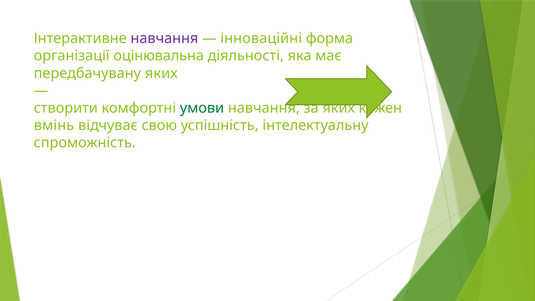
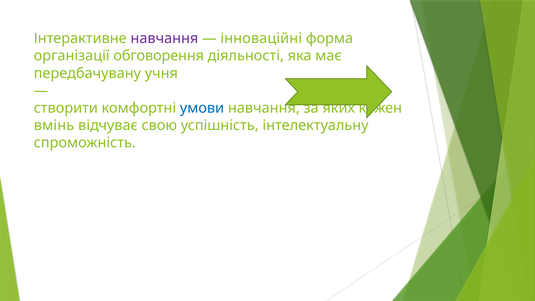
оцінювальна: оцінювальна -> обговорення (159, 56)
передбачувану яких: яких -> учня (161, 73)
умови colour: green -> blue (202, 108)
